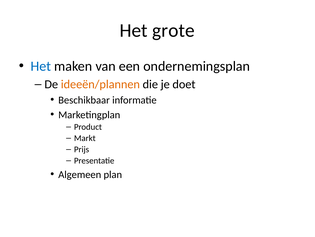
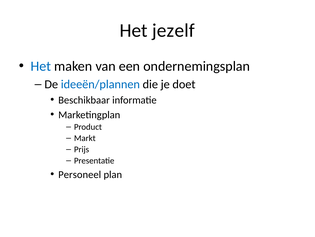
grote: grote -> jezelf (173, 30)
ideeën/plannen colour: orange -> blue (100, 84)
Algemeen: Algemeen -> Personeel (80, 174)
